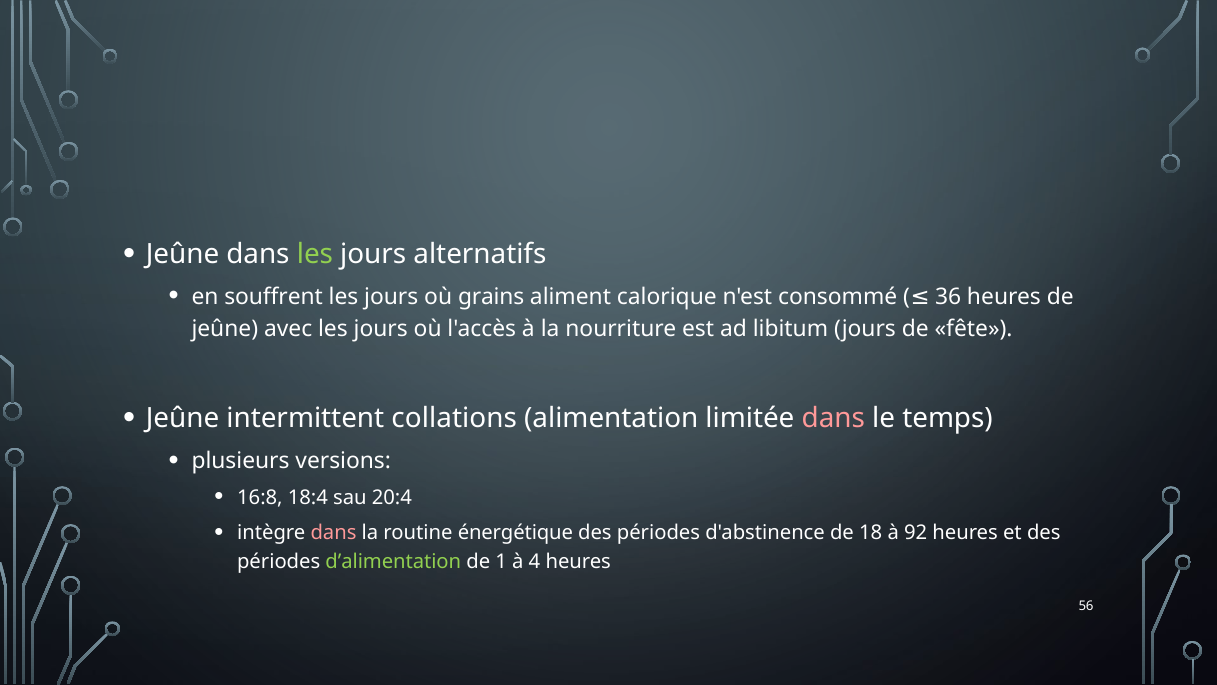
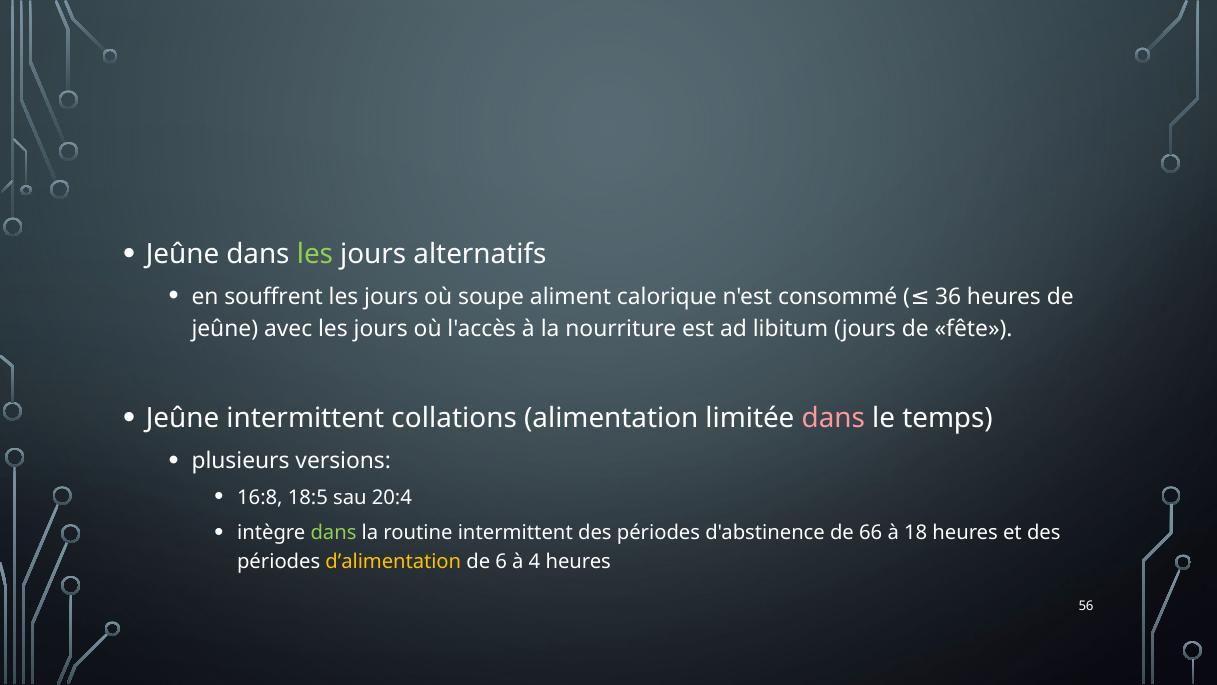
grains: grains -> soupe (491, 296)
18:4: 18:4 -> 18:5 (308, 497)
dans colour: pink -> light green (334, 533)
routine énergétique: énergétique -> intermittent (515, 533)
18: 18 -> 66 (871, 533)
92: 92 -> 18 (916, 533)
d’alimentation colour: light green -> yellow (393, 562)
1: 1 -> 6 (501, 562)
